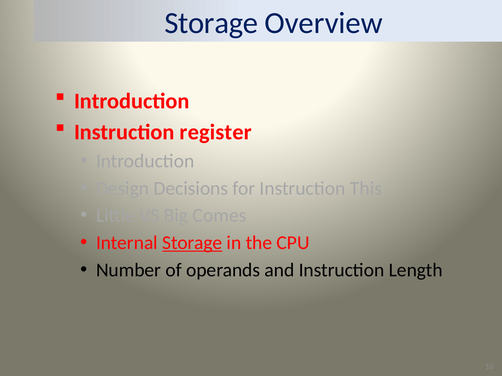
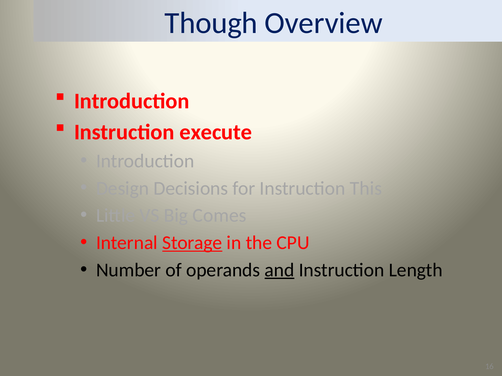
Storage: Storage -> Though (211, 23)
register: register -> execute (216, 132)
and underline: none -> present (279, 270)
